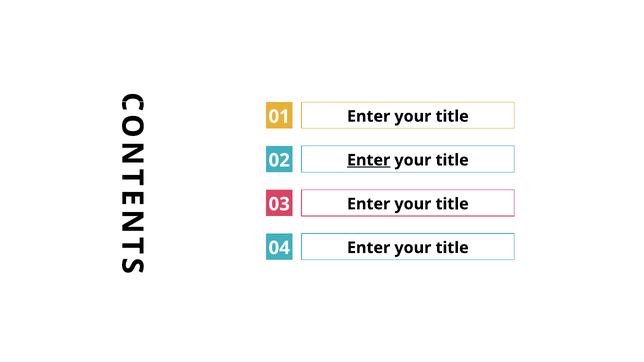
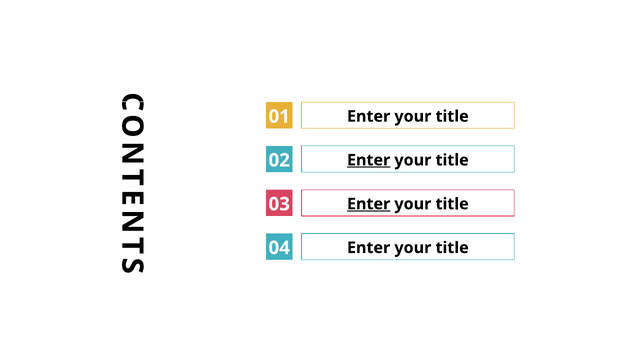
Enter underline: none -> present (369, 204)
